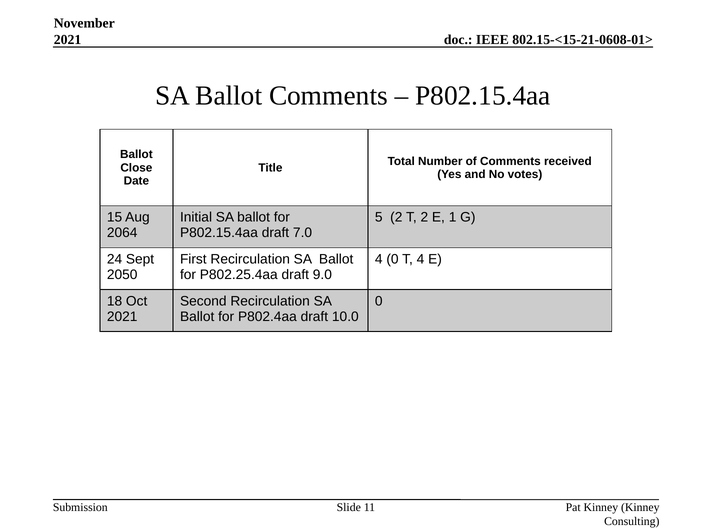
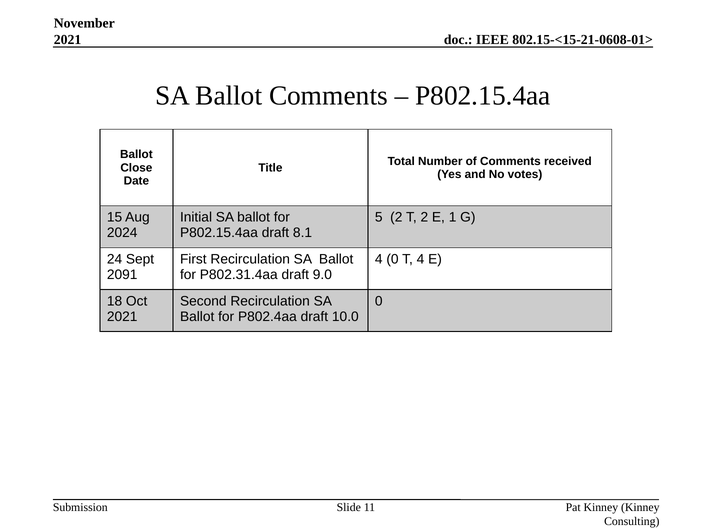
2064: 2064 -> 2024 (122, 233)
7.0: 7.0 -> 8.1 (303, 233)
2050: 2050 -> 2091 (122, 275)
P802.25.4aa: P802.25.4aa -> P802.31.4aa (239, 275)
